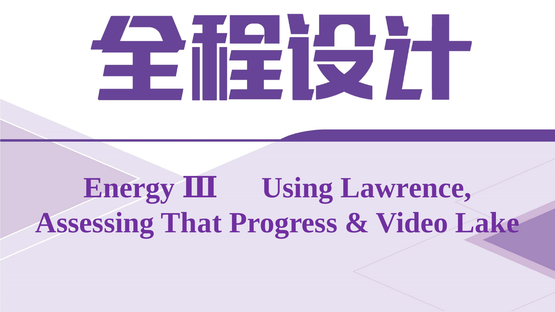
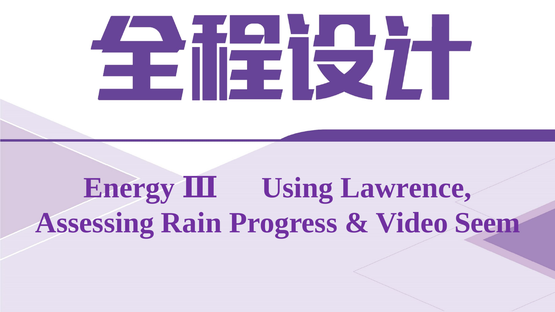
That: That -> Rain (191, 223)
Lake: Lake -> Seem (487, 223)
